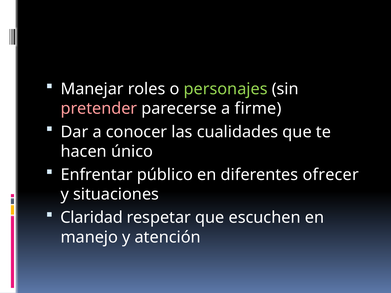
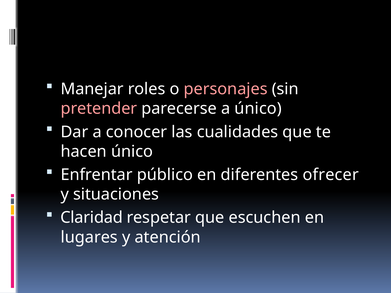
personajes colour: light green -> pink (226, 89)
a firme: firme -> único (258, 109)
manejo: manejo -> lugares (89, 237)
